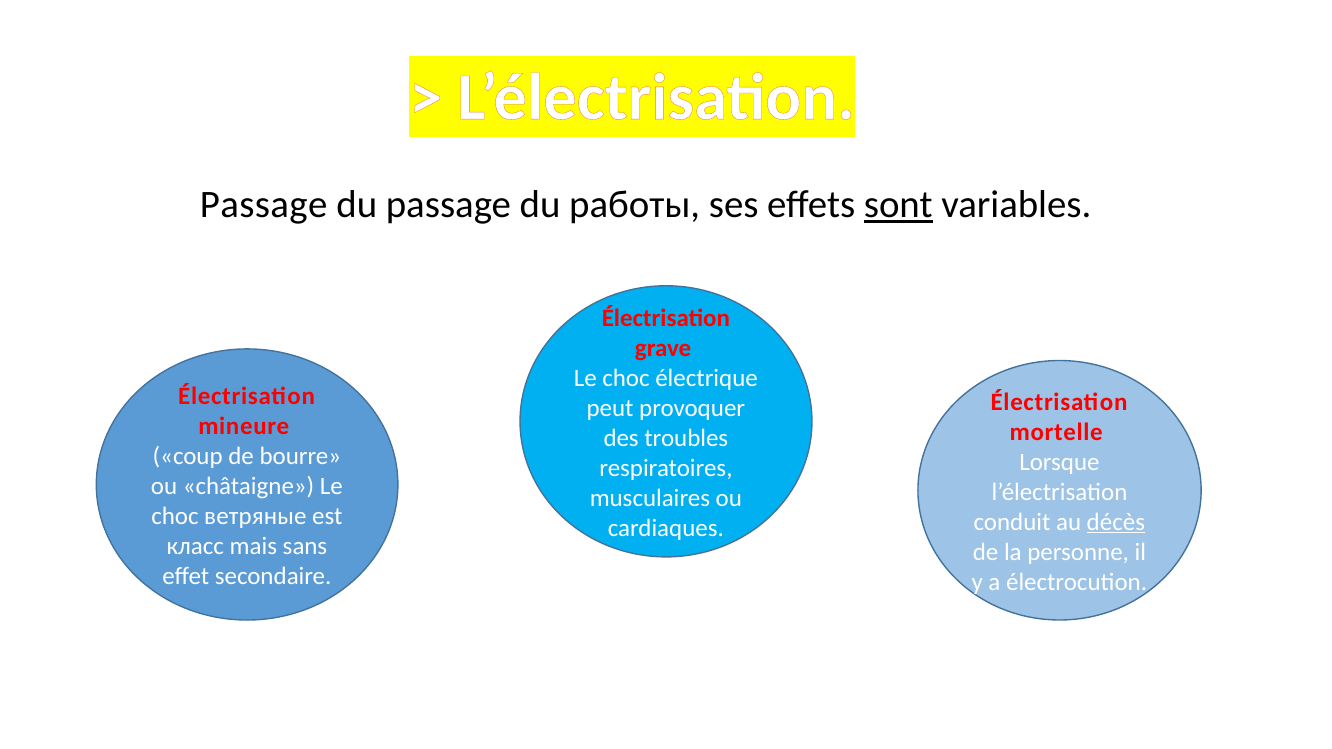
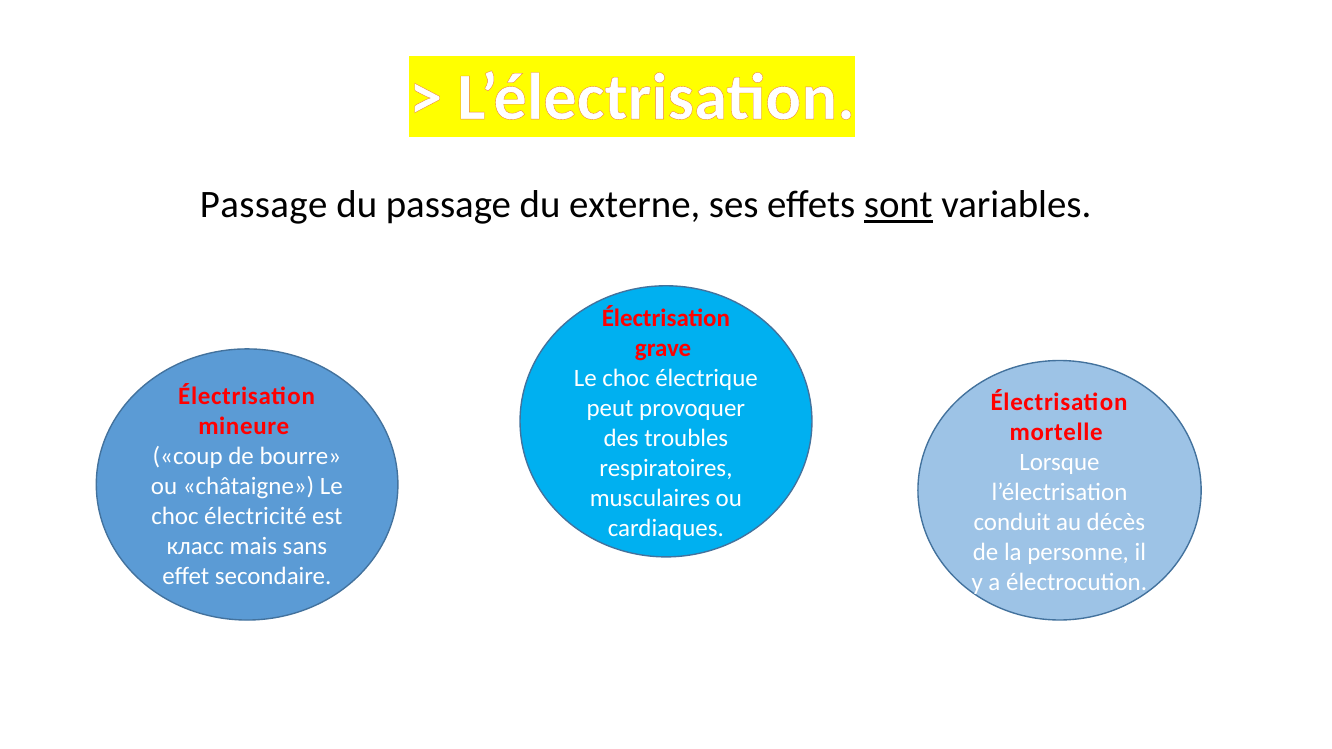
работы: работы -> externe (635, 205)
ветряные: ветряные -> électricité (255, 516)
décès underline: present -> none (1116, 522)
